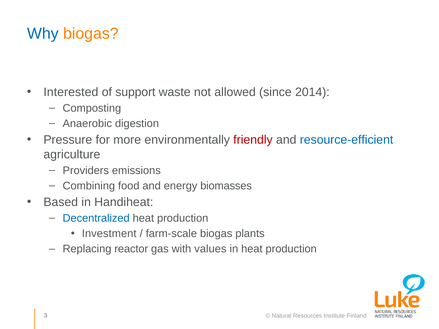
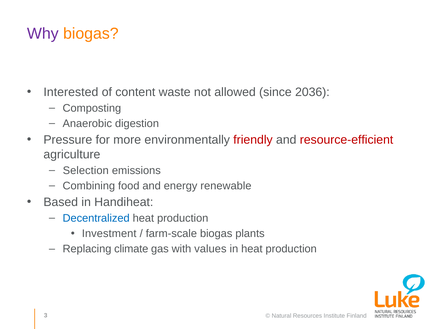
Why colour: blue -> purple (43, 34)
support: support -> content (135, 92)
2014: 2014 -> 2036 (312, 92)
resource-efficient colour: blue -> red (347, 140)
Providers: Providers -> Selection (86, 171)
biomasses: biomasses -> renewable (226, 186)
reactor: reactor -> climate (131, 249)
